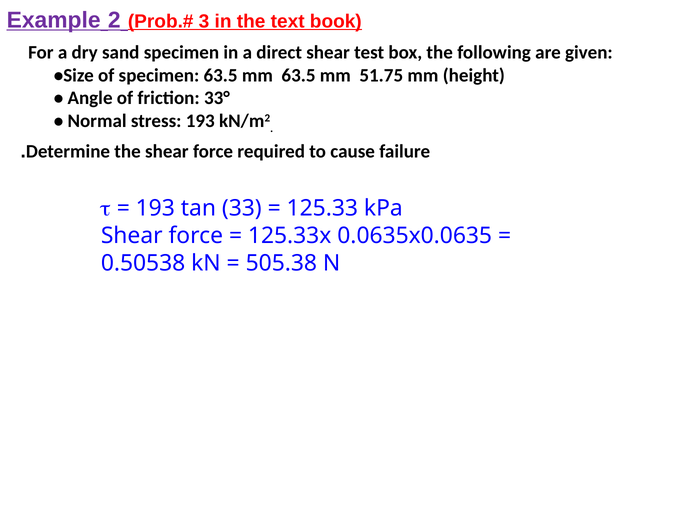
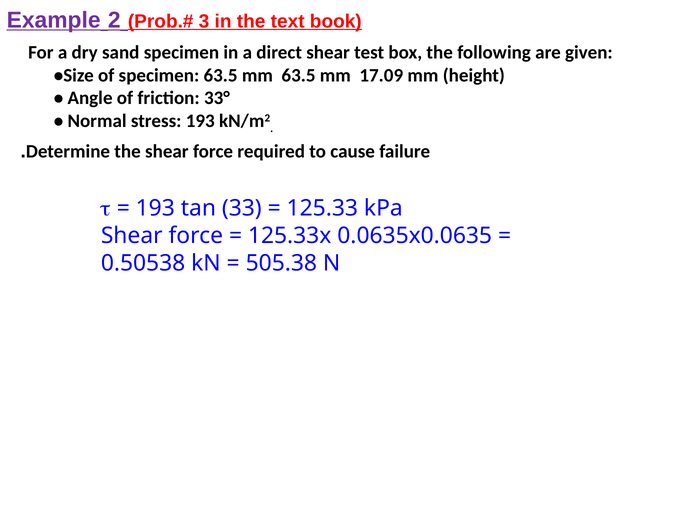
51.75: 51.75 -> 17.09 (381, 75)
